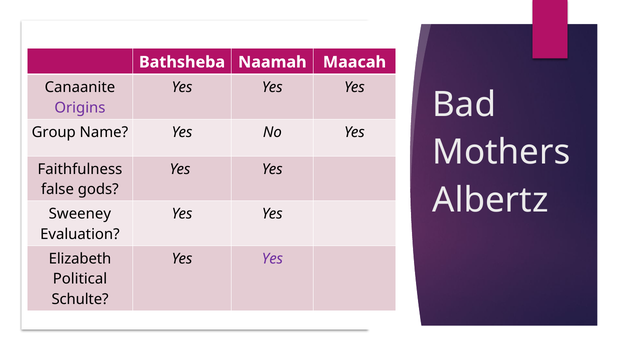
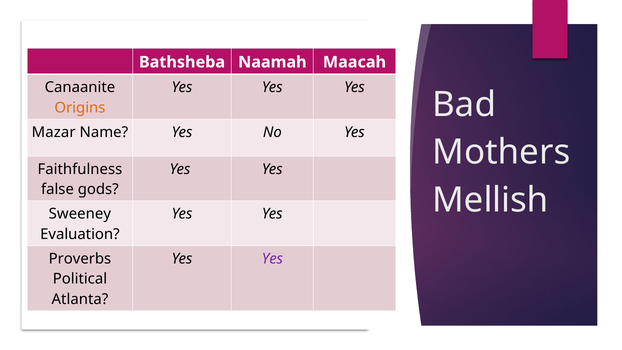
Origins colour: purple -> orange (80, 108)
Group: Group -> Mazar (54, 132)
Albertz: Albertz -> Mellish (490, 200)
Elizabeth: Elizabeth -> Proverbs (80, 259)
Schulte: Schulte -> Atlanta (80, 299)
